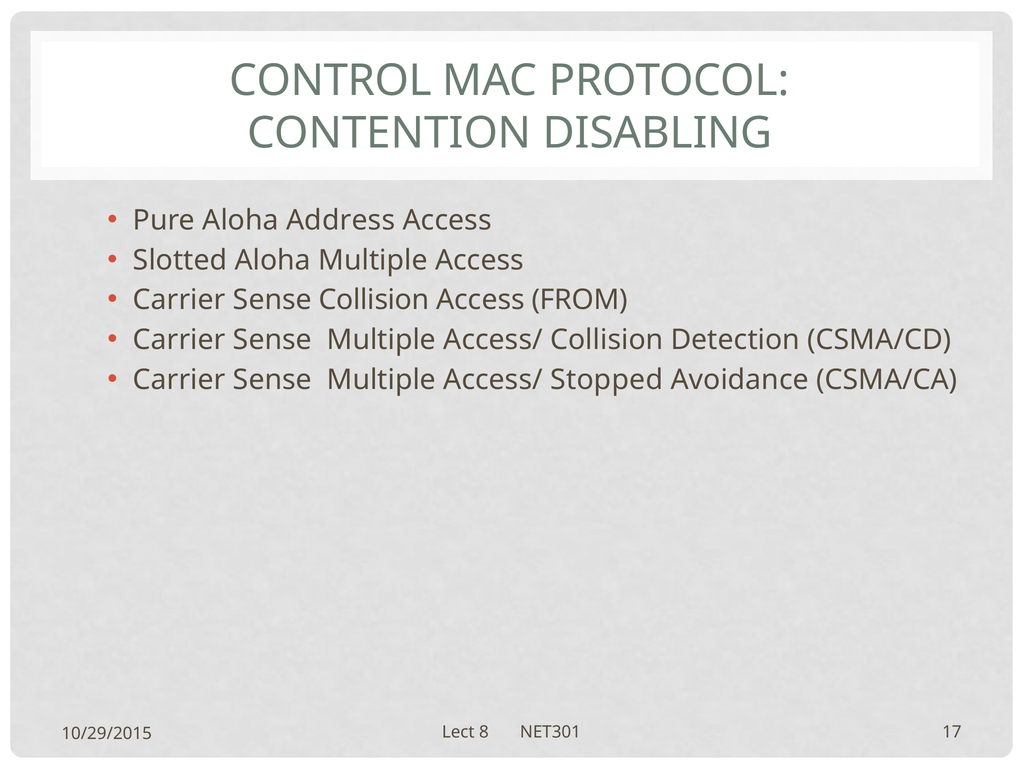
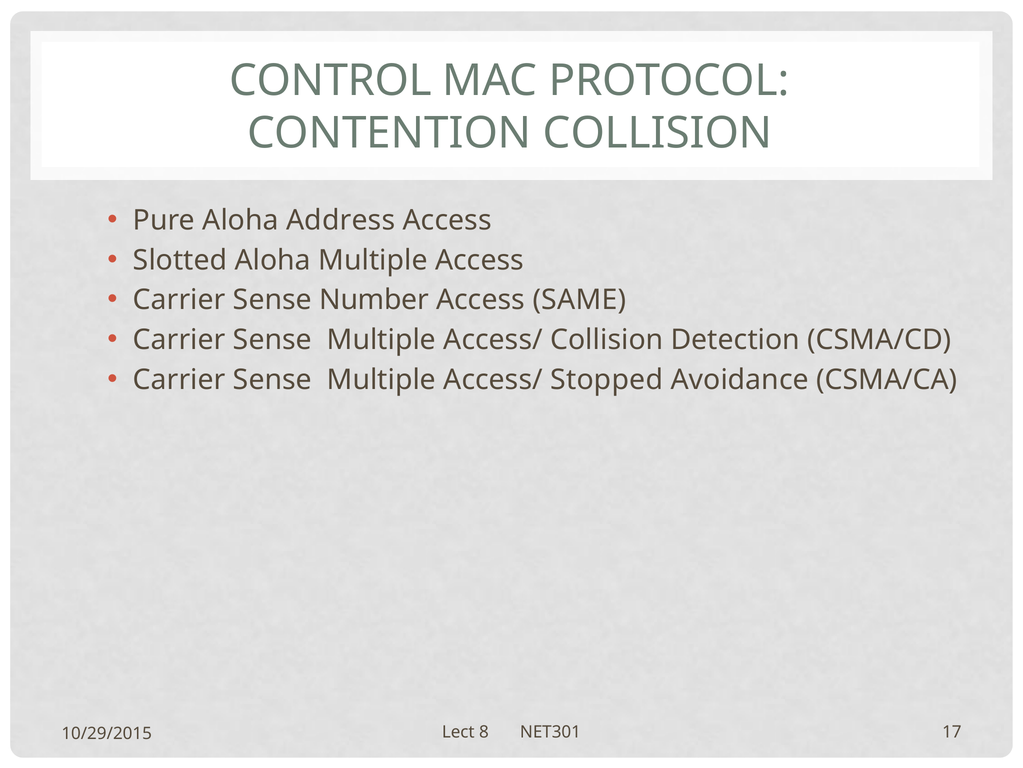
CONTENTION DISABLING: DISABLING -> COLLISION (658, 133)
Sense Collision: Collision -> Number (374, 300)
FROM: FROM -> SAME (579, 300)
